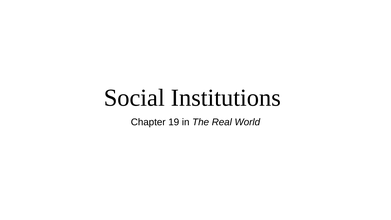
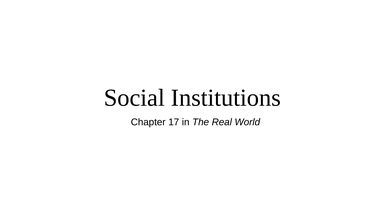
19: 19 -> 17 (174, 122)
